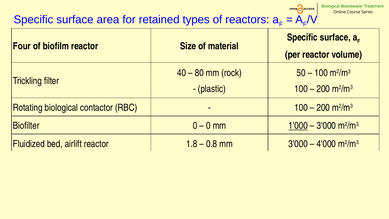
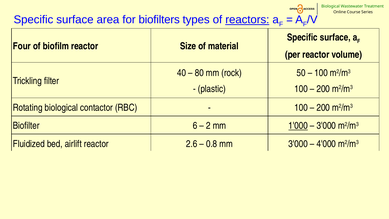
retained: retained -> biofilters (159, 20)
reactors underline: none -> present (247, 20)
Biofilter 0: 0 -> 6 (195, 126)
0: 0 -> 2 (208, 126)
1.8: 1.8 -> 2.6 (192, 144)
